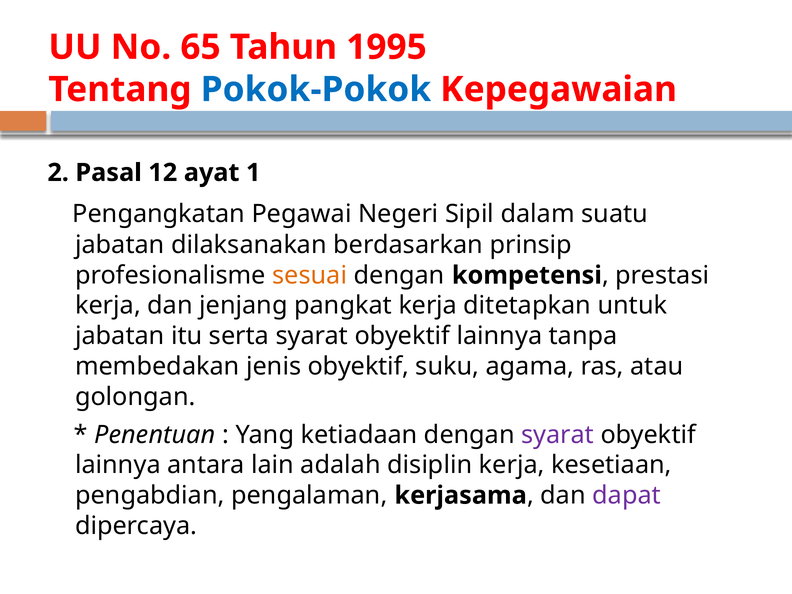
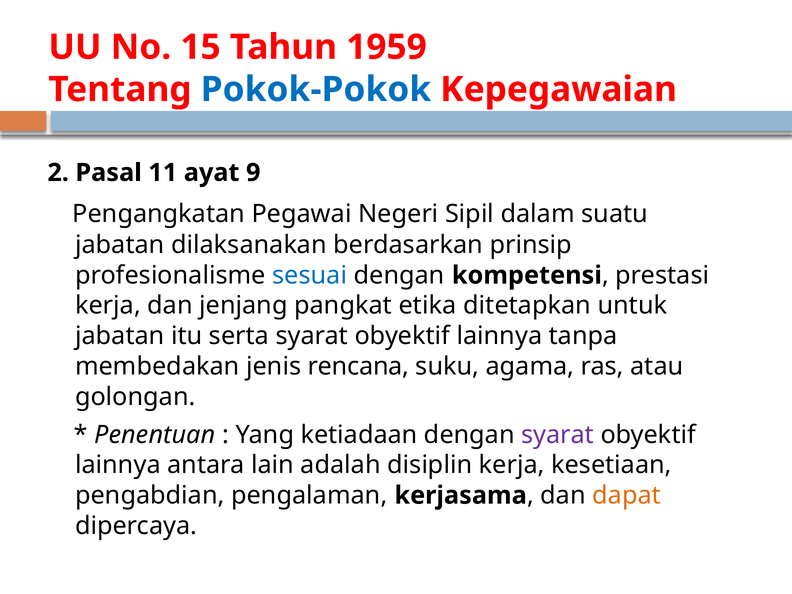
65: 65 -> 15 (201, 47)
1995: 1995 -> 1959 (386, 47)
12: 12 -> 11 (163, 173)
1: 1 -> 9 (253, 173)
sesuai colour: orange -> blue (310, 275)
pangkat kerja: kerja -> etika (428, 306)
jenis obyektif: obyektif -> rencana (358, 366)
dapat colour: purple -> orange (627, 495)
